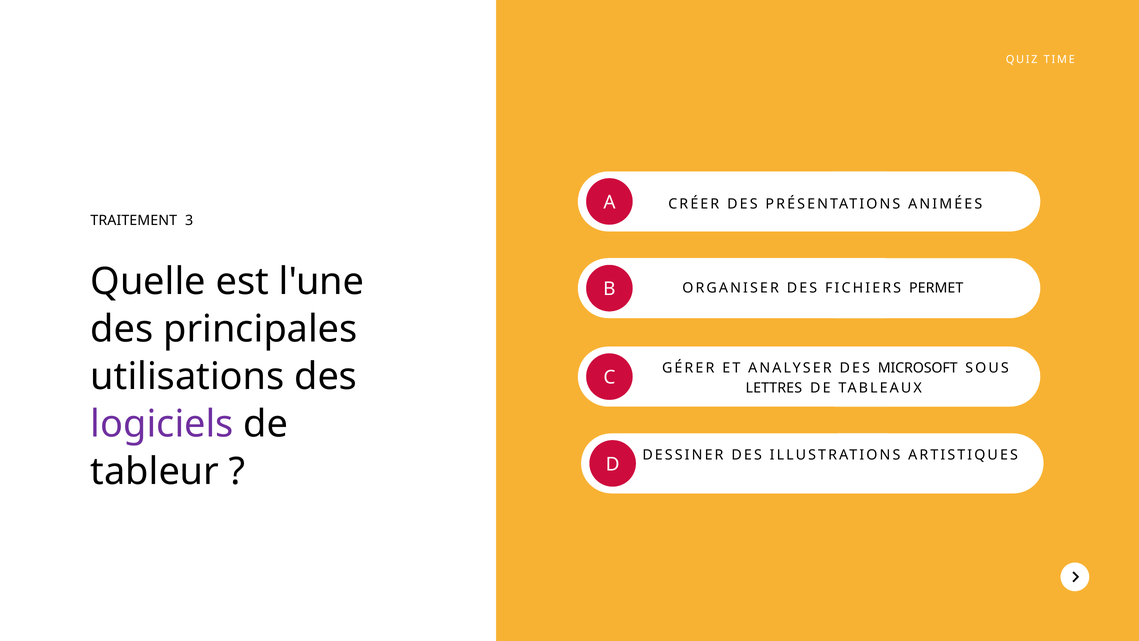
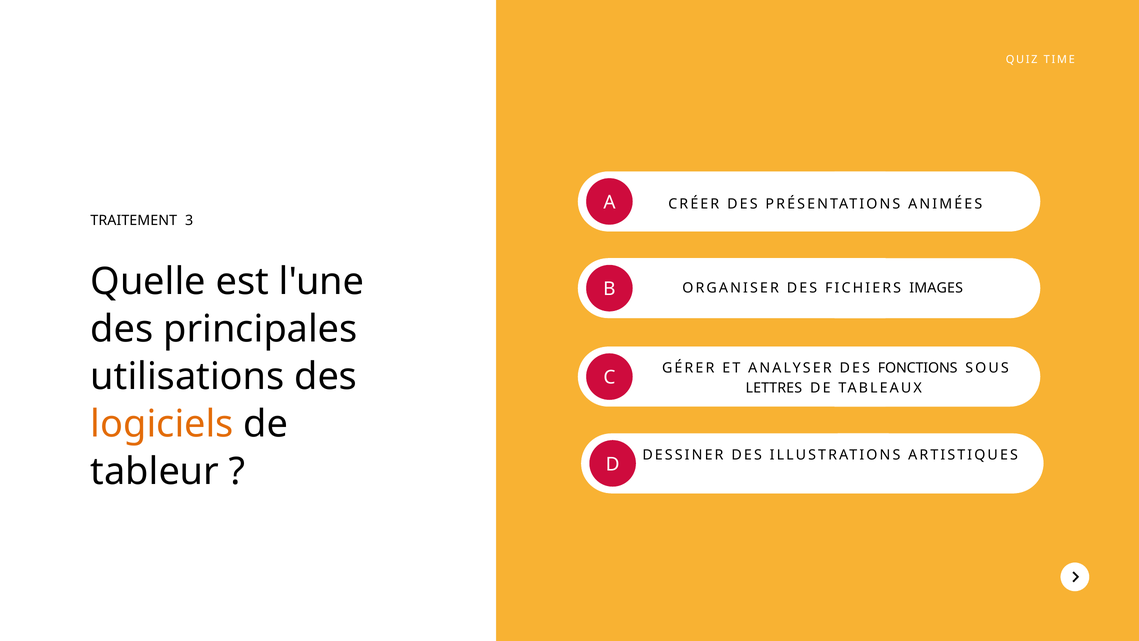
PERMET: PERMET -> IMAGES (936, 288)
MICROSOFT: MICROSOFT -> FONCTIONS (918, 368)
logiciels colour: purple -> orange (162, 424)
